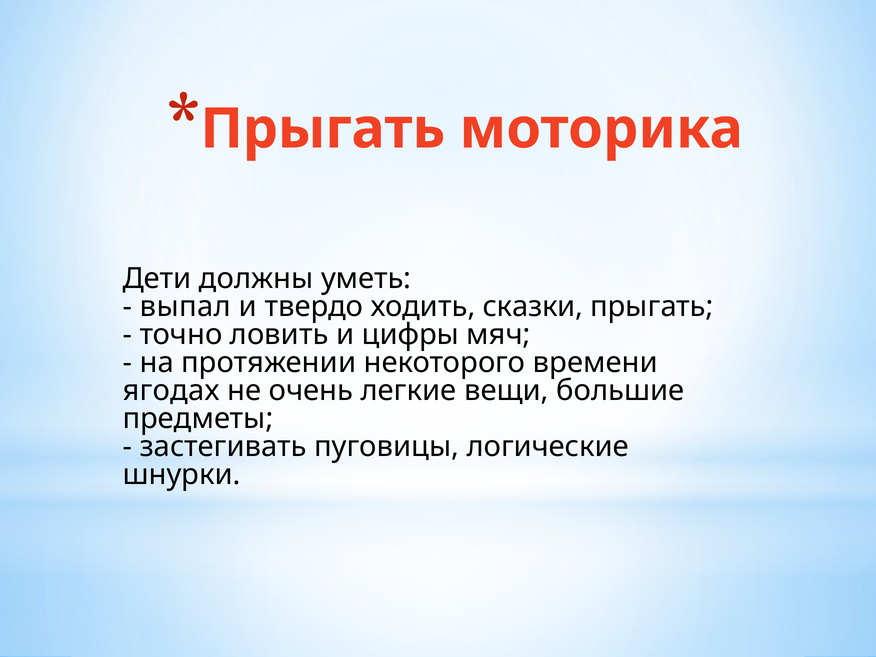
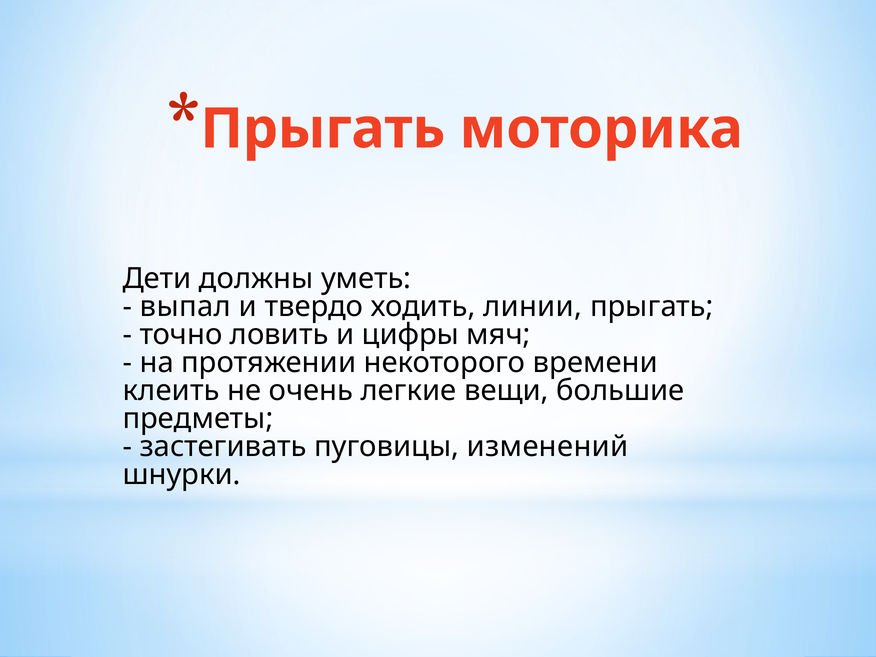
сказки: сказки -> линии (533, 306)
ягодах: ягодах -> клеить (171, 391)
логические: логические -> изменений (548, 447)
